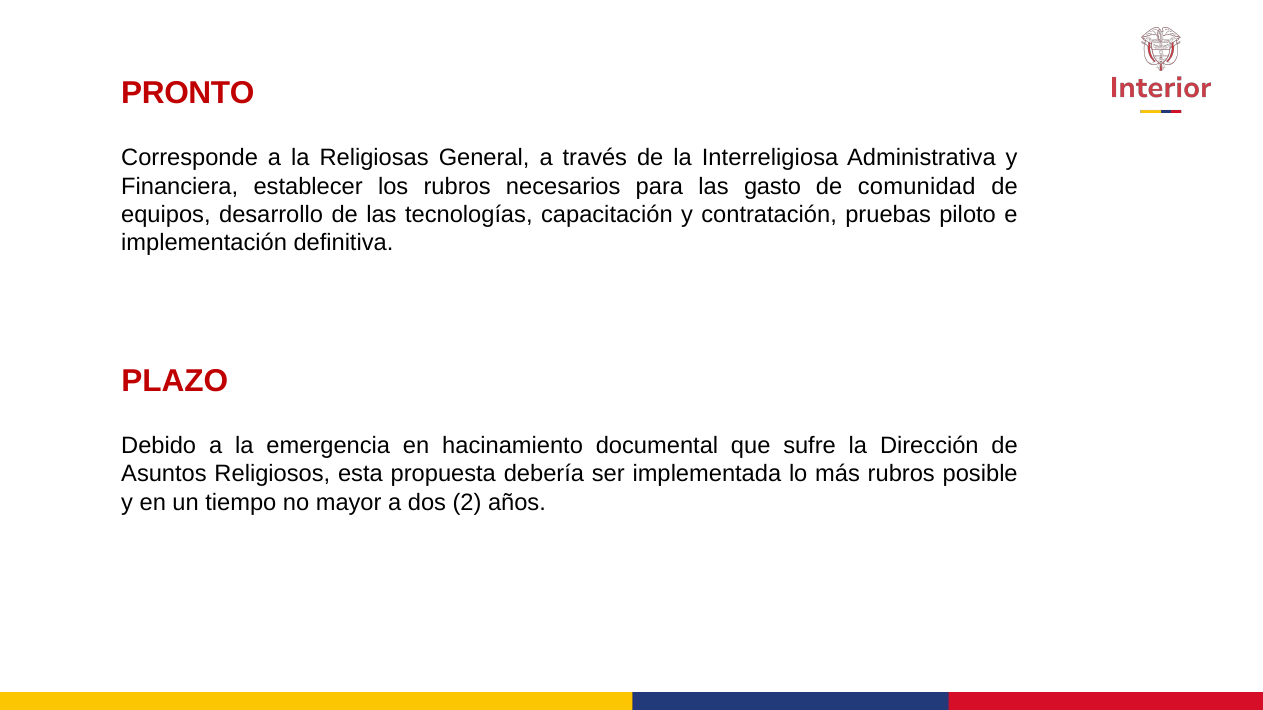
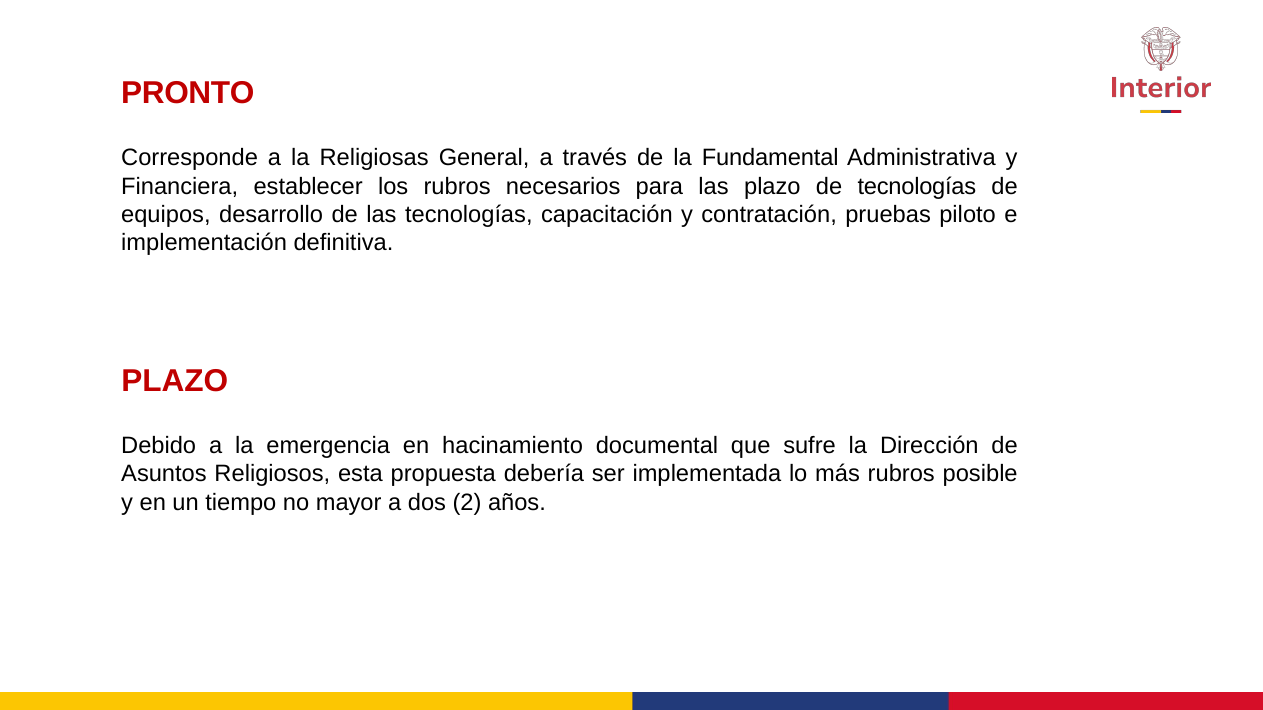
Interreligiosa: Interreligiosa -> Fundamental (770, 158)
las gasto: gasto -> plazo (772, 186)
de comunidad: comunidad -> tecnologías (917, 186)
